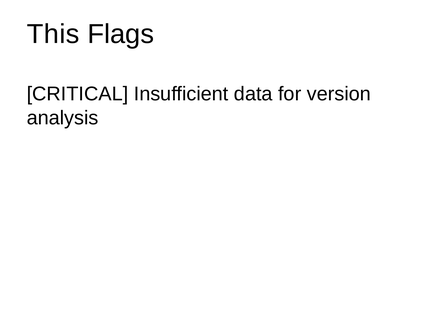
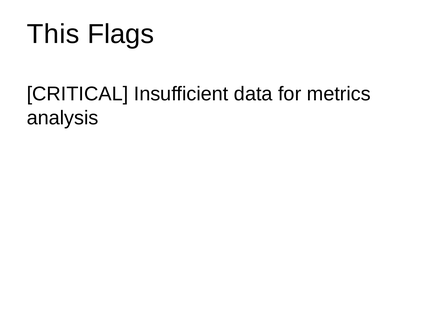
version: version -> metrics (339, 94)
